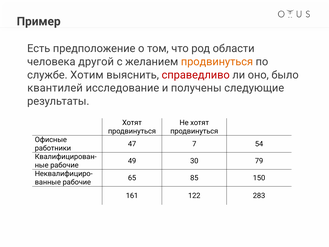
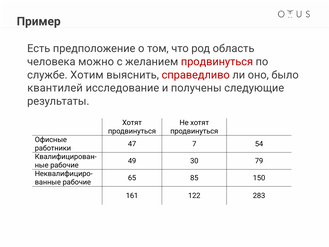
области: области -> область (234, 49)
другой: другой -> можно (96, 62)
продвинуться colour: orange -> red (217, 62)
